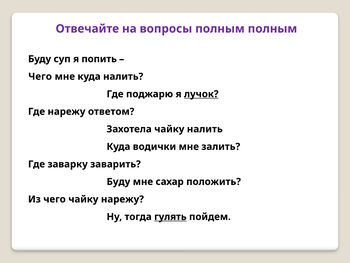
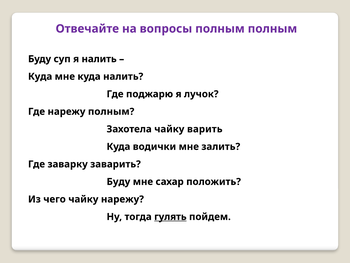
я попить: попить -> налить (99, 59)
Чего: Чего -> Куда (40, 76)
лучок underline: present -> none (201, 94)
нарежу ответом: ответом -> полным (111, 111)
чайку налить: налить -> варить (205, 129)
